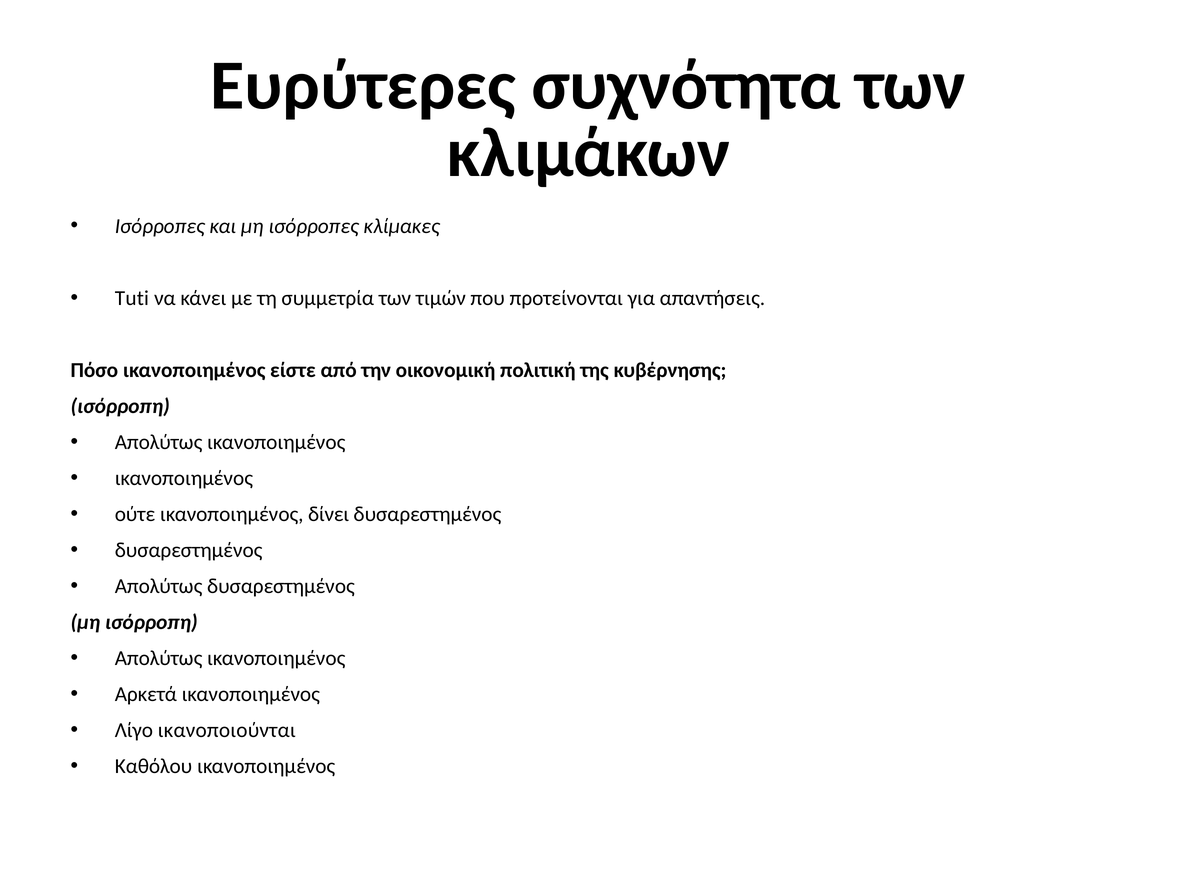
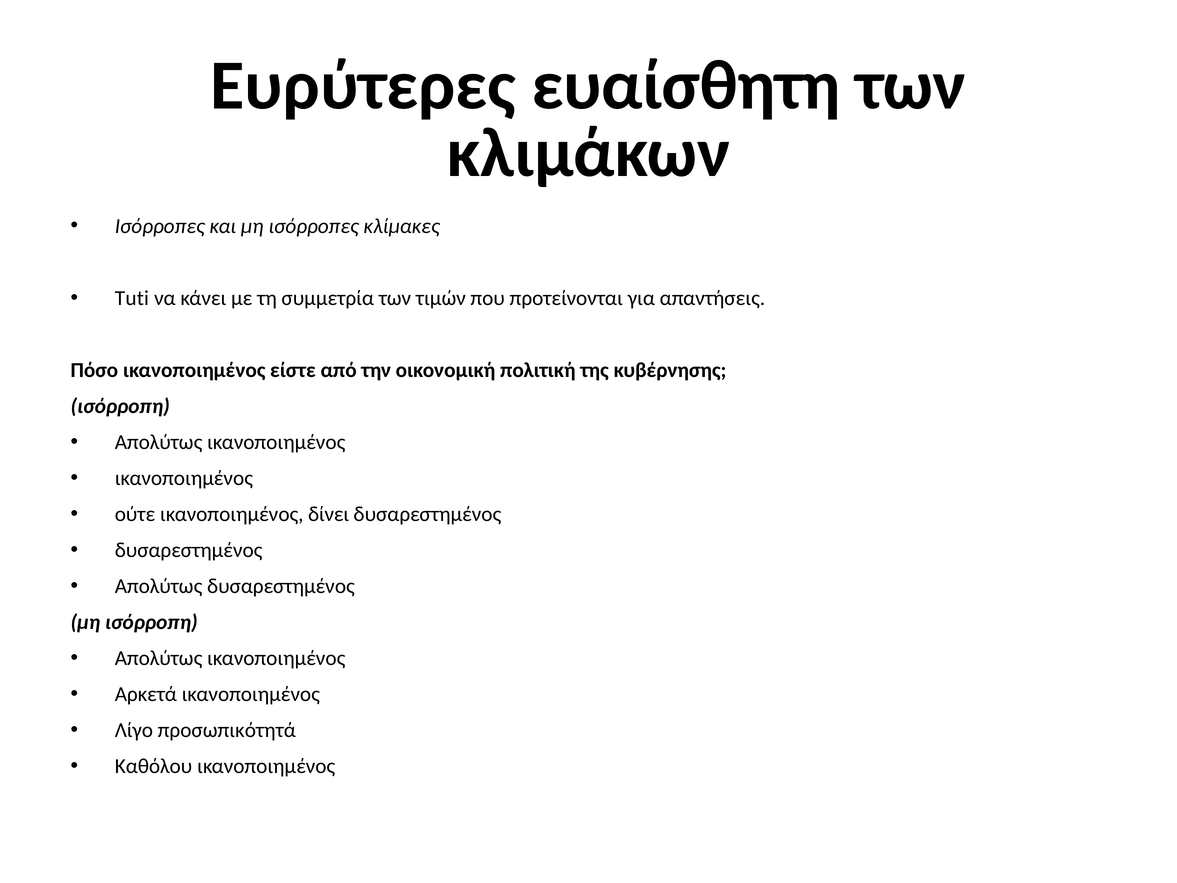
συχνότητα: συχνότητα -> ευαίσθητη (686, 86)
ικανοποιούνται: ικανοποιούνται -> προσωπικότητά (227, 730)
